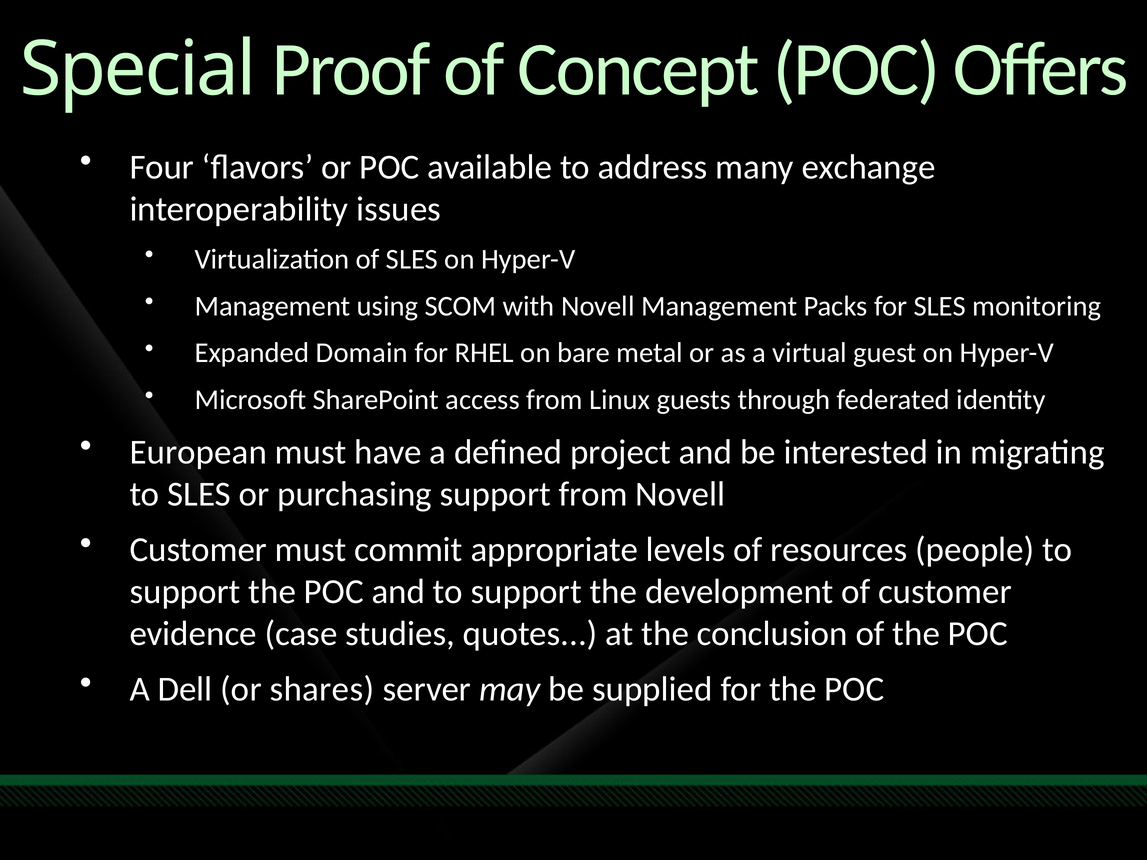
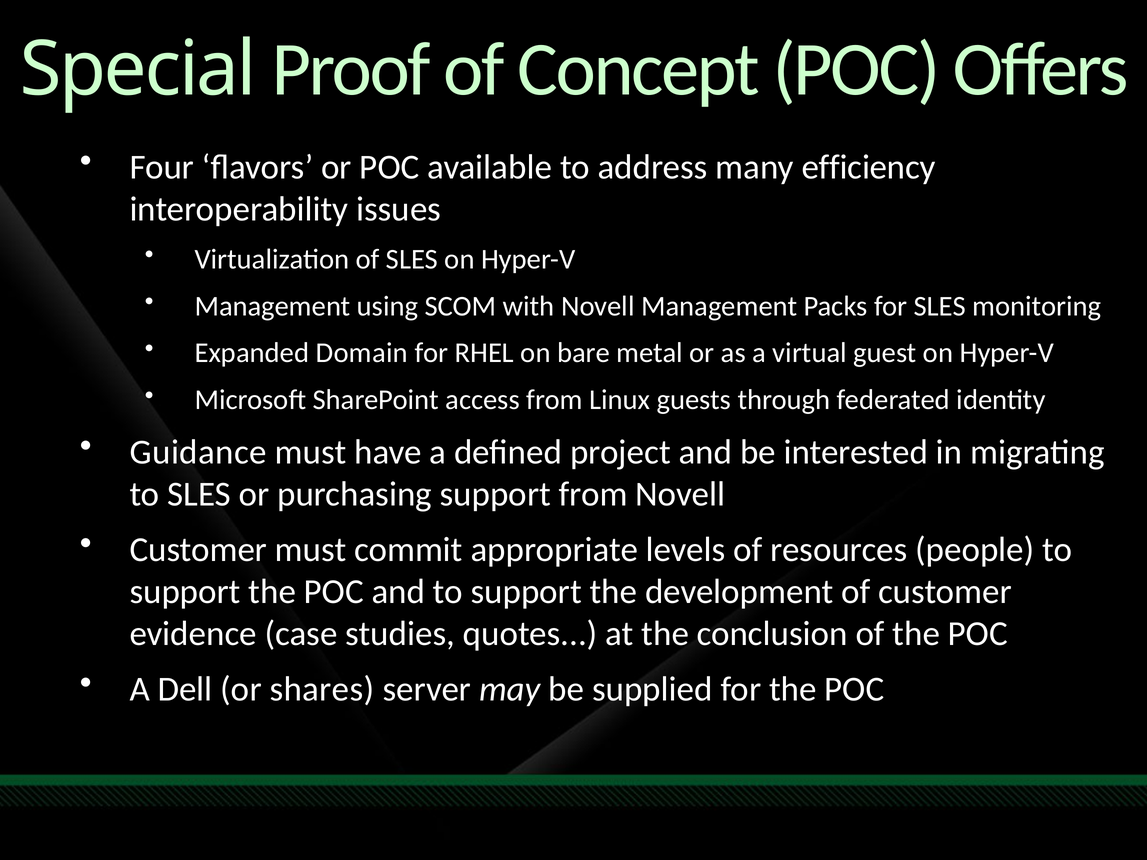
exchange: exchange -> efficiency (869, 167)
European: European -> Guidance (198, 452)
